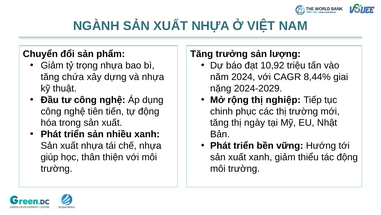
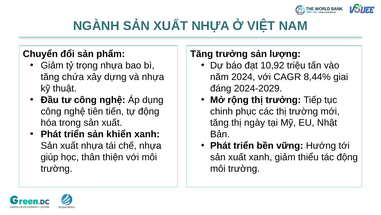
nặng: nặng -> đáng (221, 88)
thị nghiệp: nghiệp -> trưởng (283, 100)
nhiều: nhiều -> khiển (119, 134)
